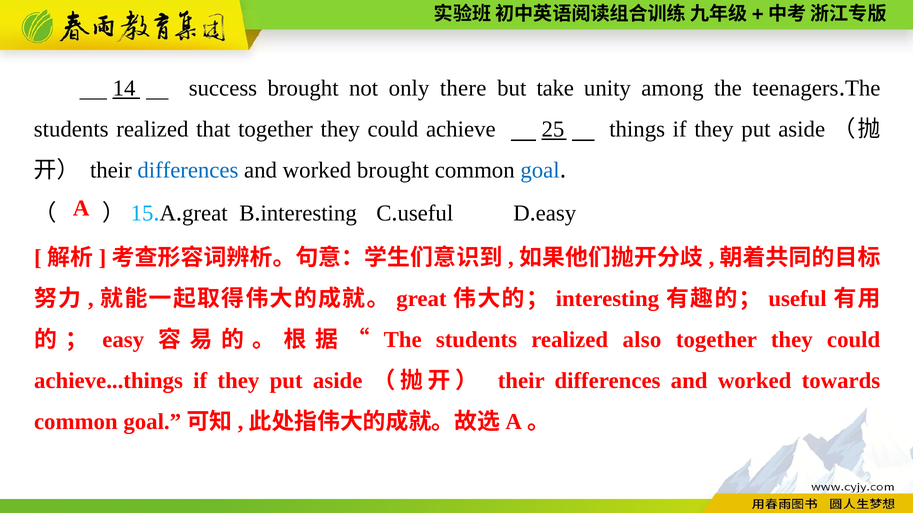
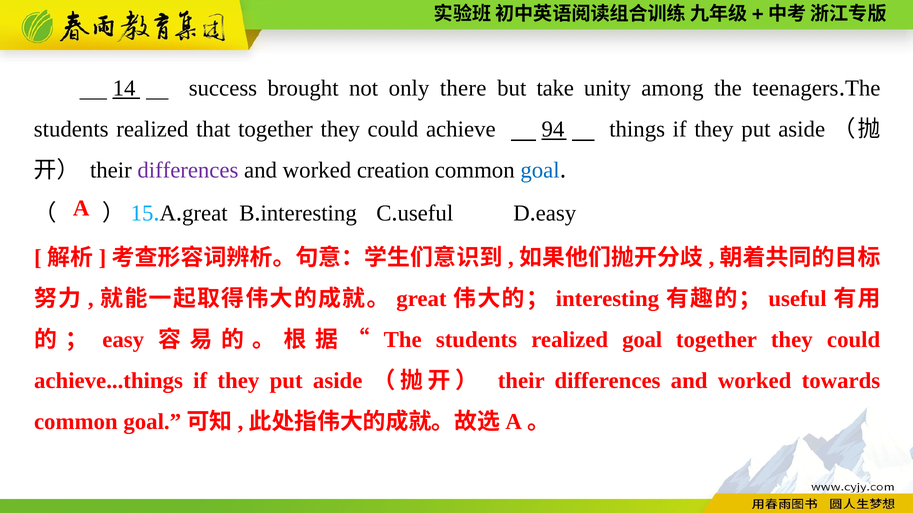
25: 25 -> 94 (553, 129)
differences colour: blue -> purple (188, 170)
worked brought: brought -> creation (393, 170)
realized also: also -> goal (642, 340)
